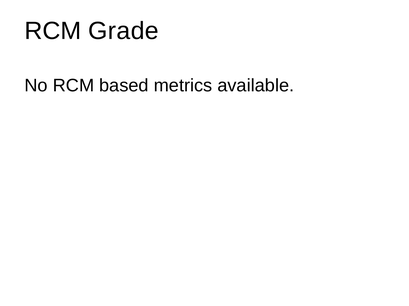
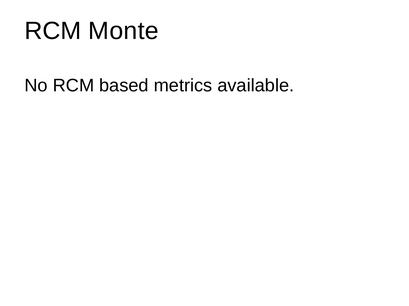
Grade: Grade -> Monte (124, 31)
